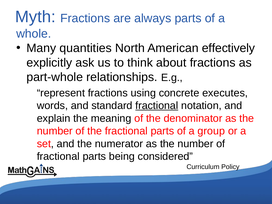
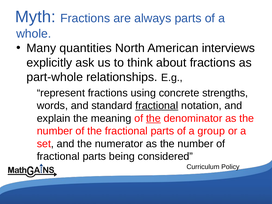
effectively: effectively -> interviews (228, 48)
executes: executes -> strengths (225, 93)
the underline: none -> present (153, 118)
